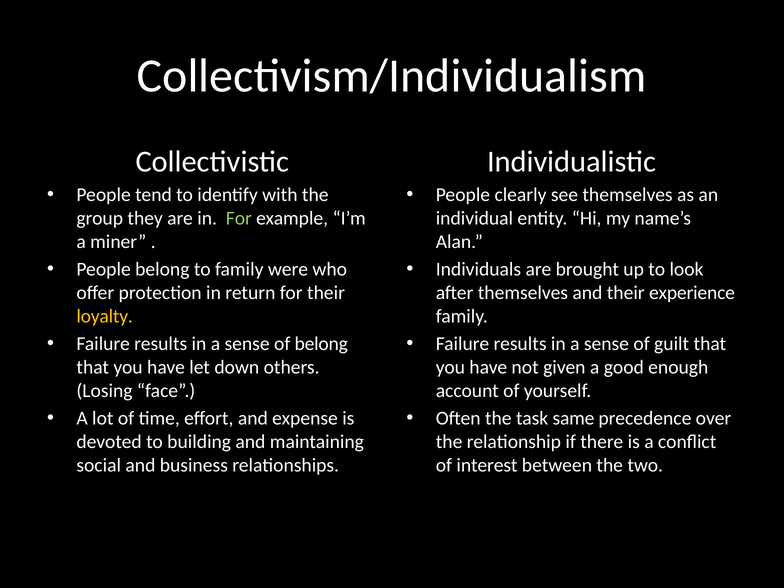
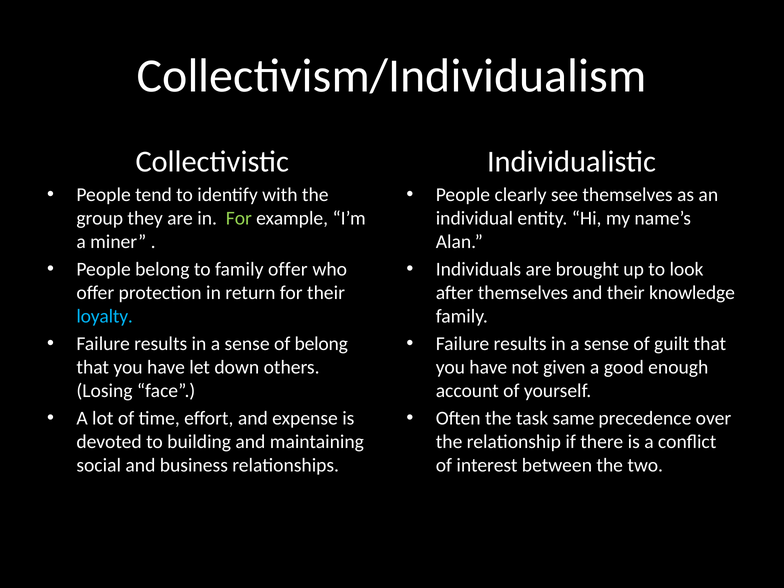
family were: were -> offer (288, 269)
experience: experience -> knowledge (692, 293)
loyalty colour: yellow -> light blue (105, 316)
